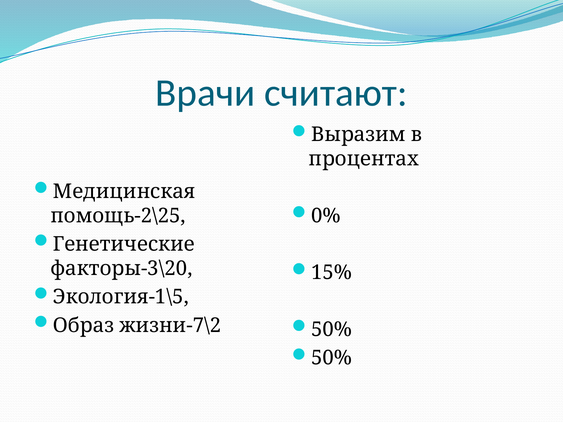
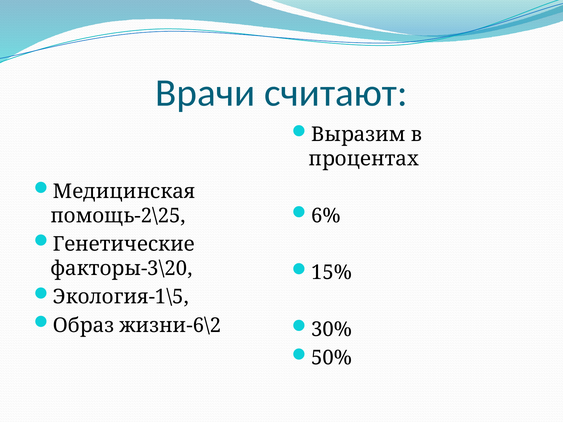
0%: 0% -> 6% (326, 216)
жизни-7\2: жизни-7\2 -> жизни-6\2 (170, 326)
50%: 50% -> 30% (332, 330)
